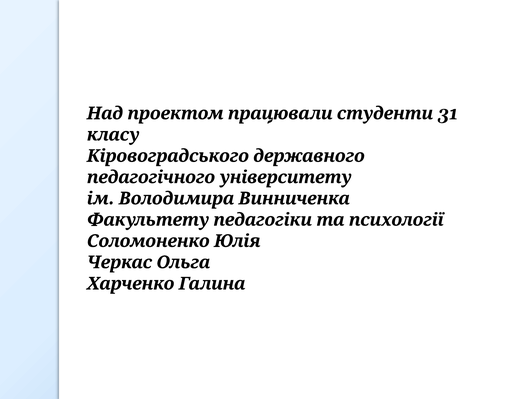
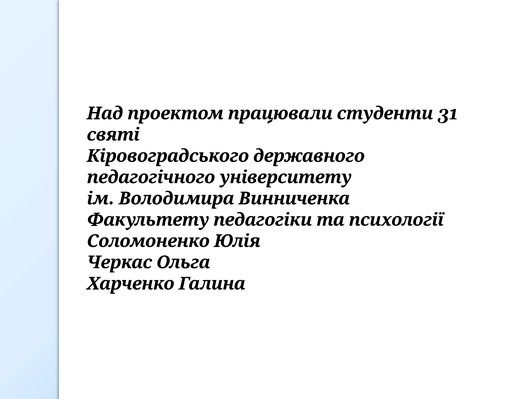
класу: класу -> святі (113, 135)
